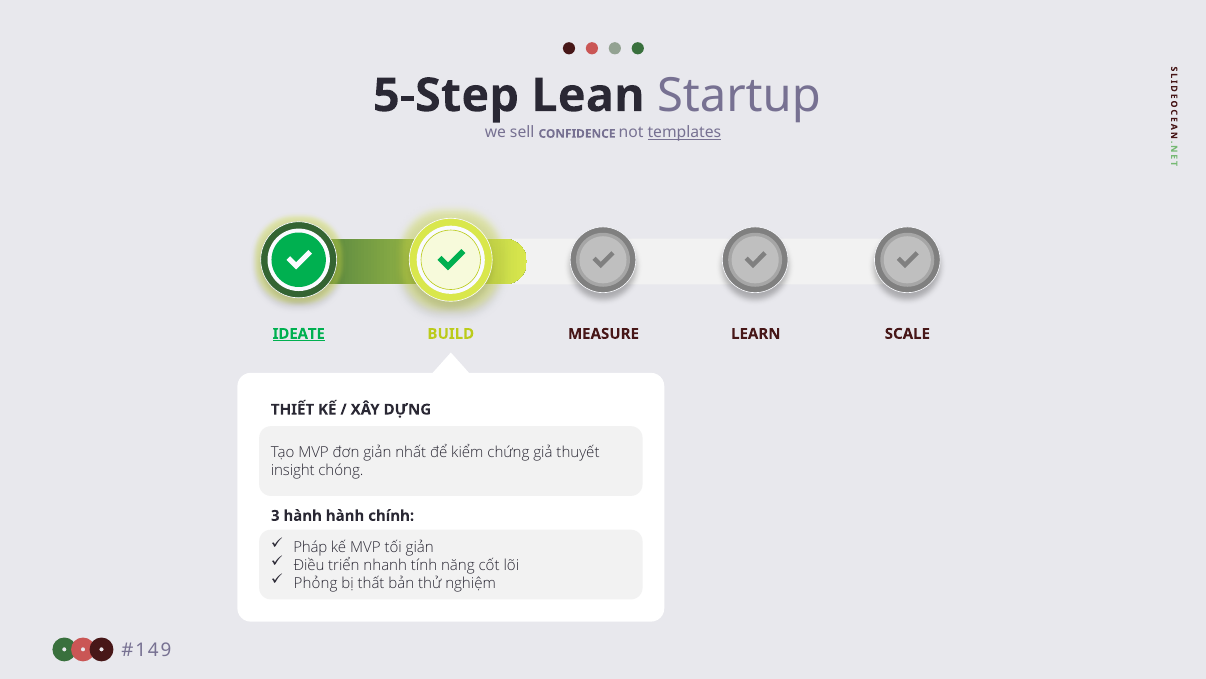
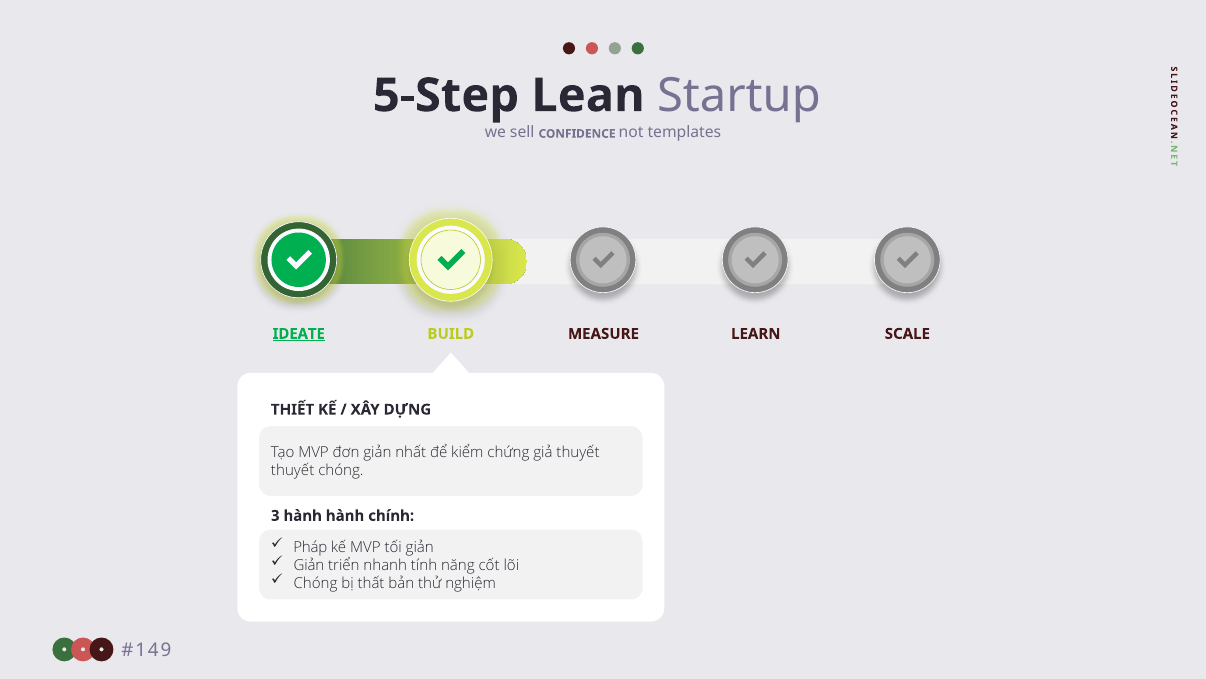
templates underline: present -> none (684, 132)
insight: insight -> thuyết (293, 470)
Điều: Điều -> Giản (309, 565)
Phỏng: Phỏng -> Chóng (316, 583)
